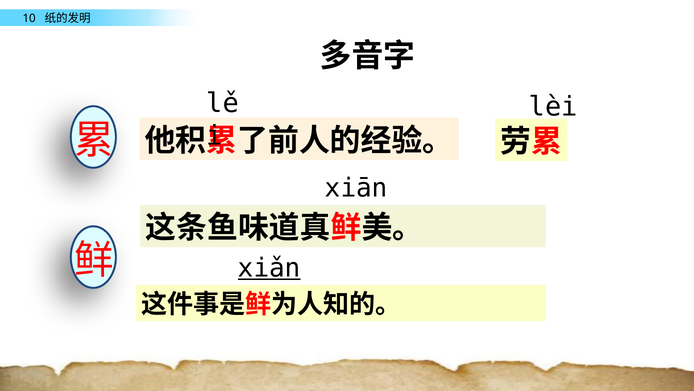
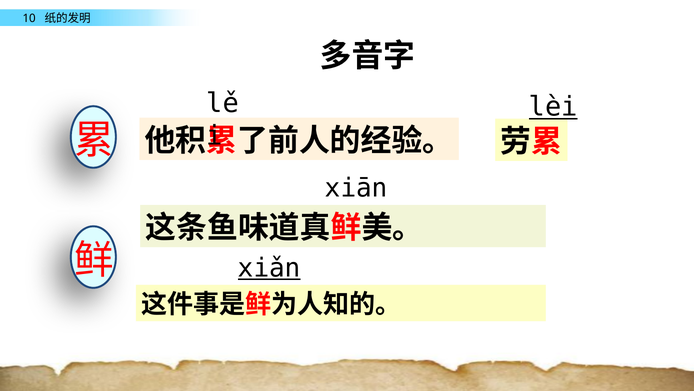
lèi underline: none -> present (553, 107)
